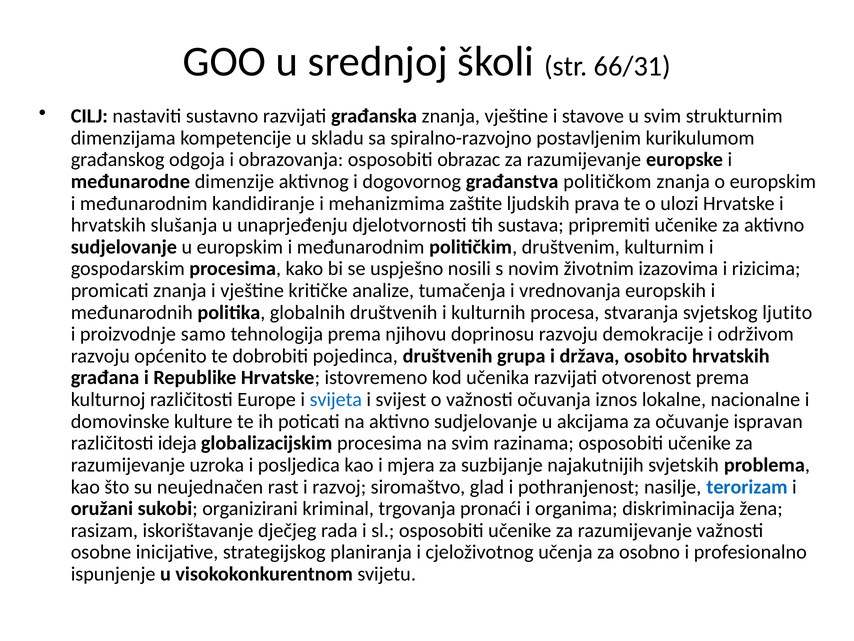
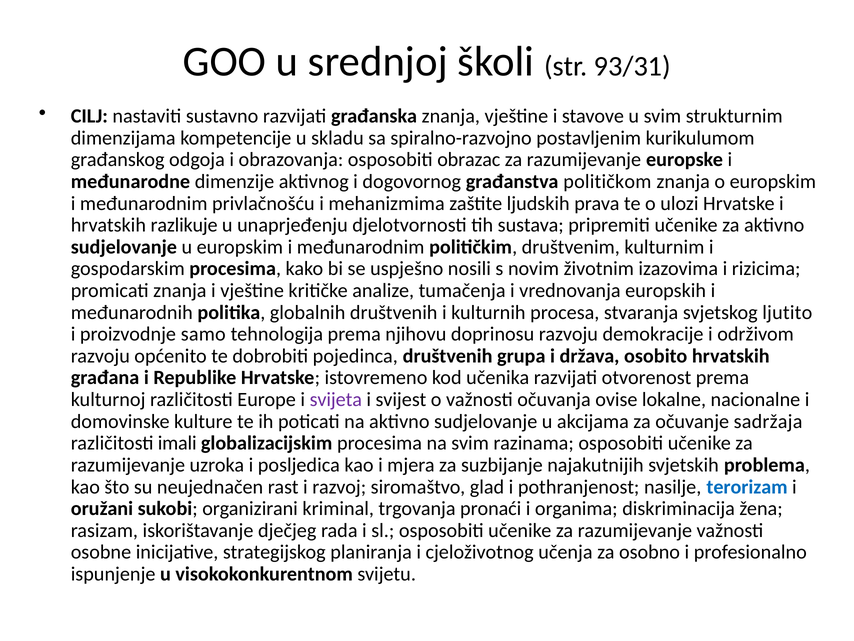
66/31: 66/31 -> 93/31 (632, 66)
kandidiranje: kandidiranje -> privlačnošću (263, 203)
slušanja: slušanja -> razlikuje (184, 225)
svijeta colour: blue -> purple (336, 399)
iznos: iznos -> ovise (616, 399)
ispravan: ispravan -> sadržaja (768, 421)
ideja: ideja -> imali (177, 443)
